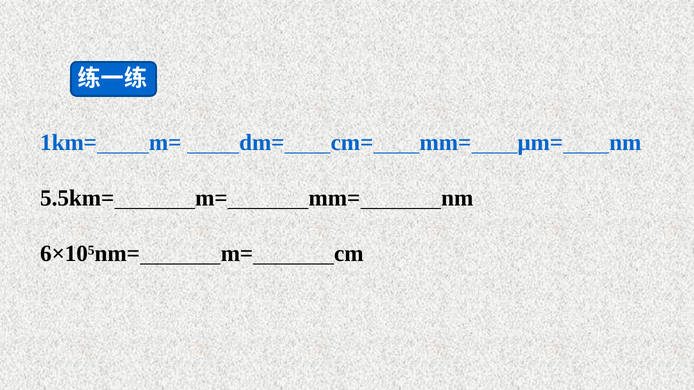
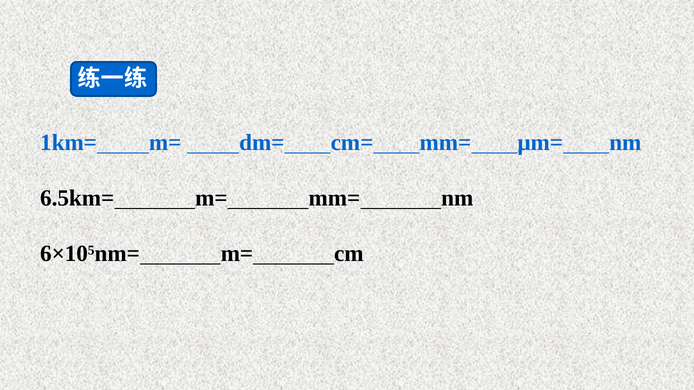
5.5km=: 5.5km= -> 6.5km= (77, 198)
